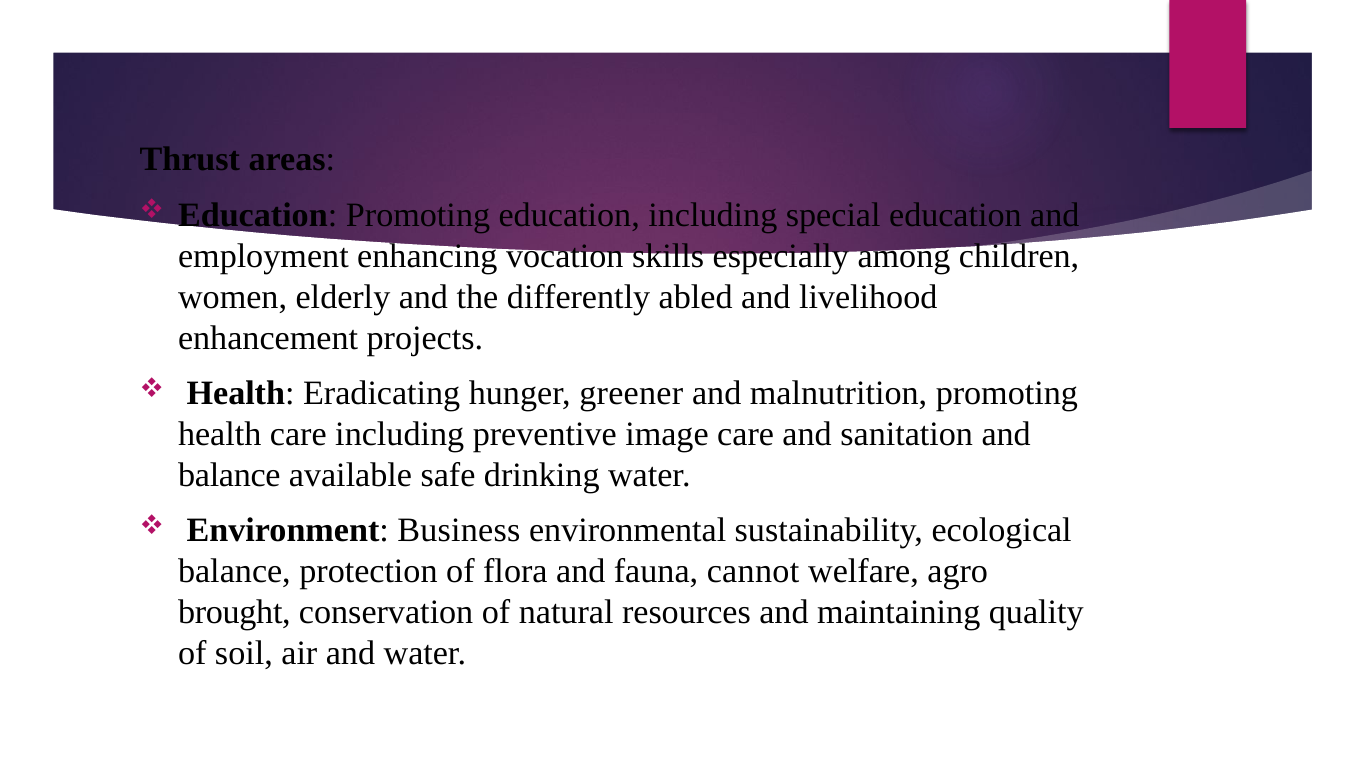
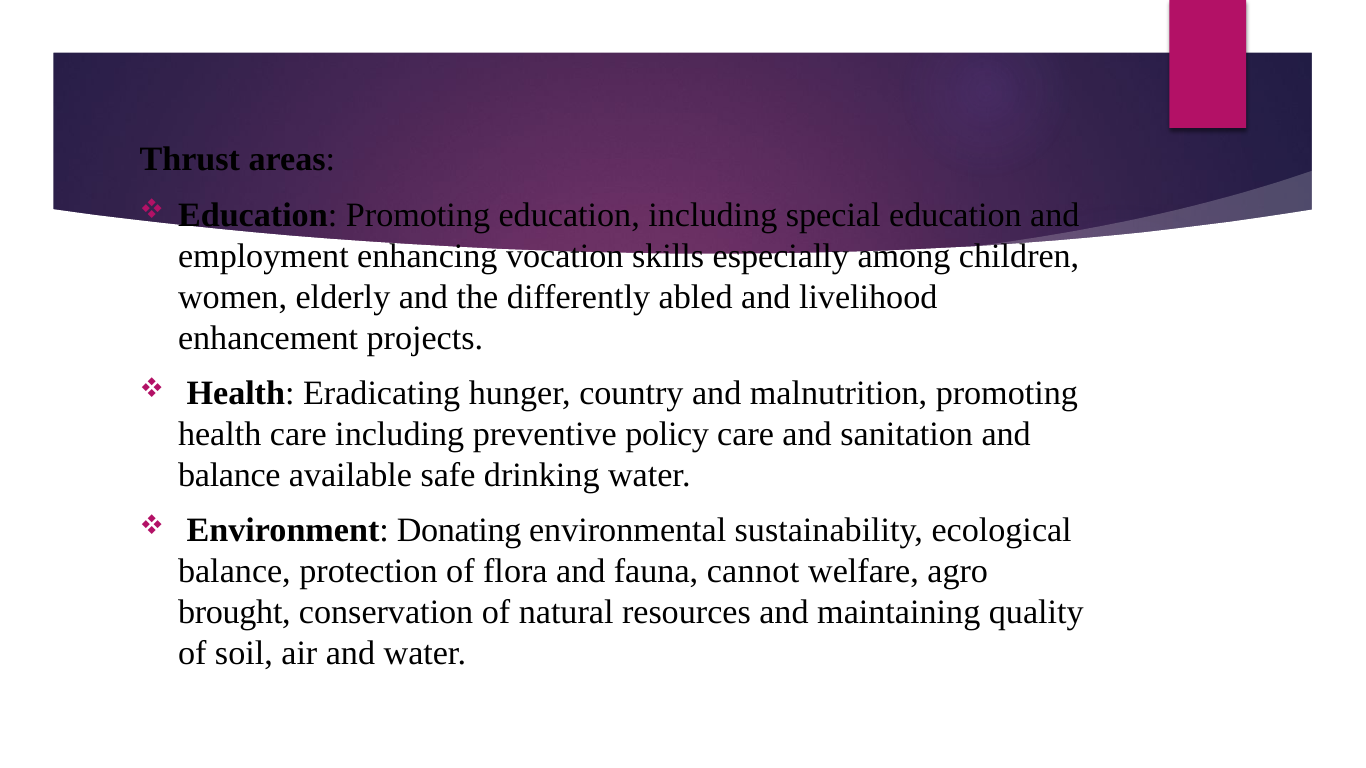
greener: greener -> country (631, 393)
image: image -> policy (667, 434)
Business: Business -> Donating (459, 530)
